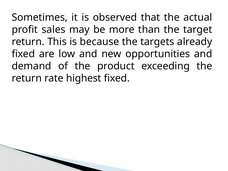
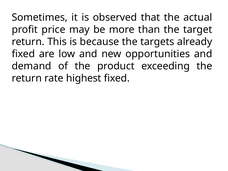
sales: sales -> price (54, 30)
